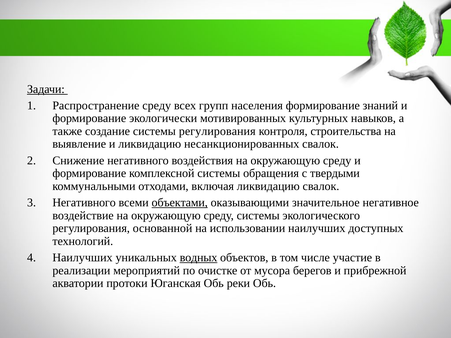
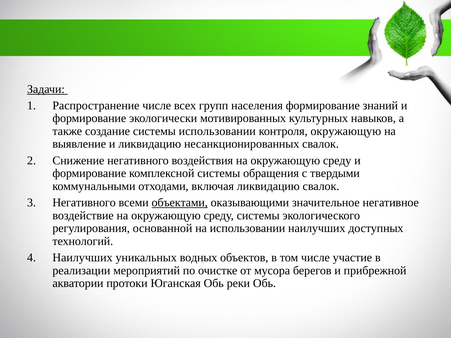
Распространение среду: среду -> числе (157, 106)
системы регулирования: регулирования -> использовании (217, 131)
контроля строительства: строительства -> окружающую (346, 131)
водных underline: present -> none (199, 258)
